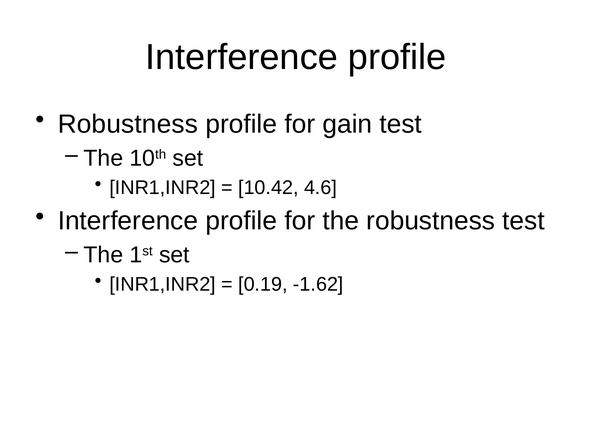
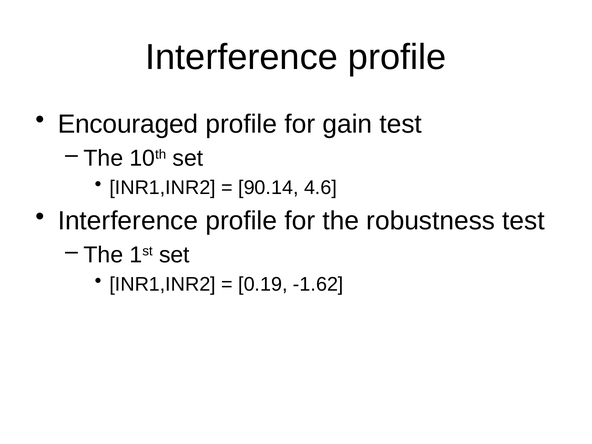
Robustness: Robustness -> Encouraged (128, 124)
10.42: 10.42 -> 90.14 (268, 188)
